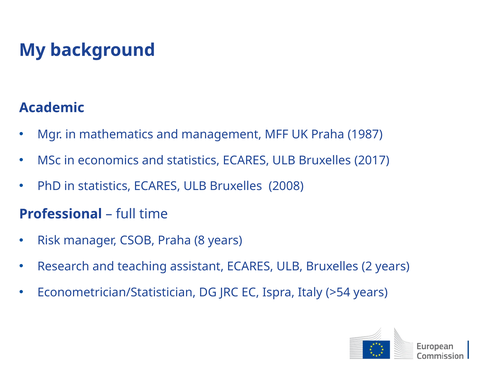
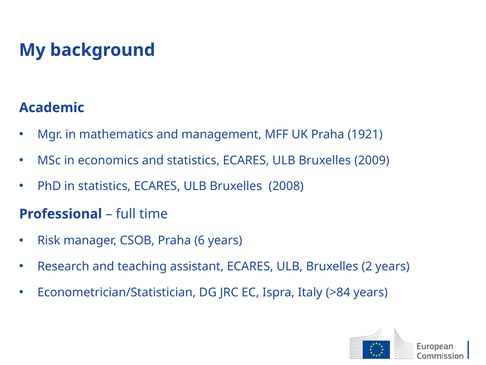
1987: 1987 -> 1921 (365, 134)
2017: 2017 -> 2009 (372, 160)
8: 8 -> 6 (200, 240)
>54: >54 -> >84 (338, 292)
